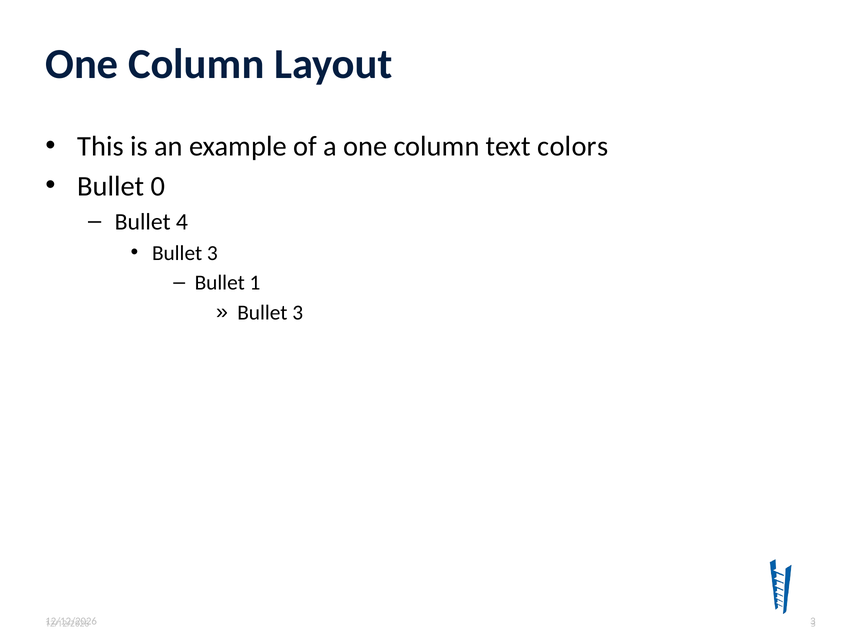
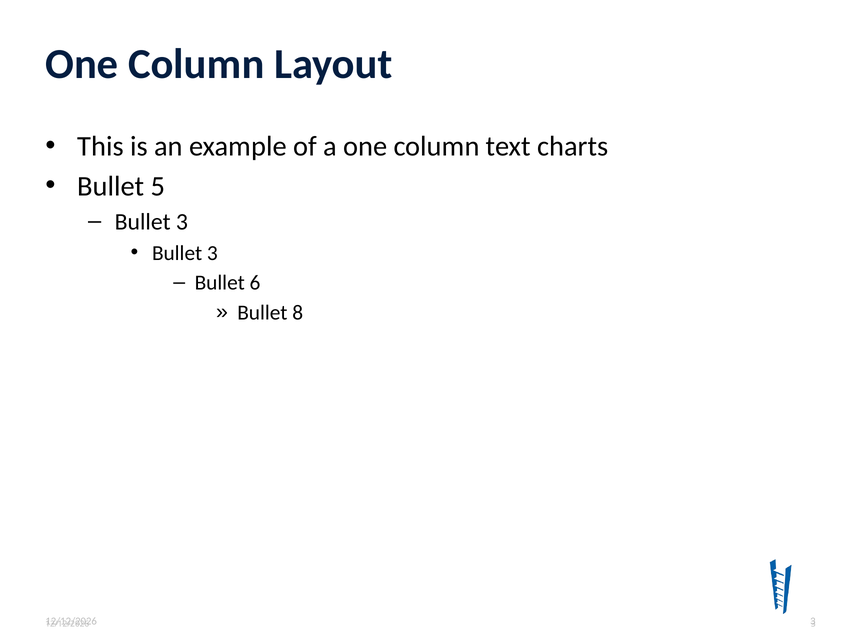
colors: colors -> charts (573, 146)
0: 0 -> 5 (158, 186)
4: 4 -> 3 (182, 222)
1: 1 -> 6 (255, 283)
3: 3 -> 8 (298, 313)
